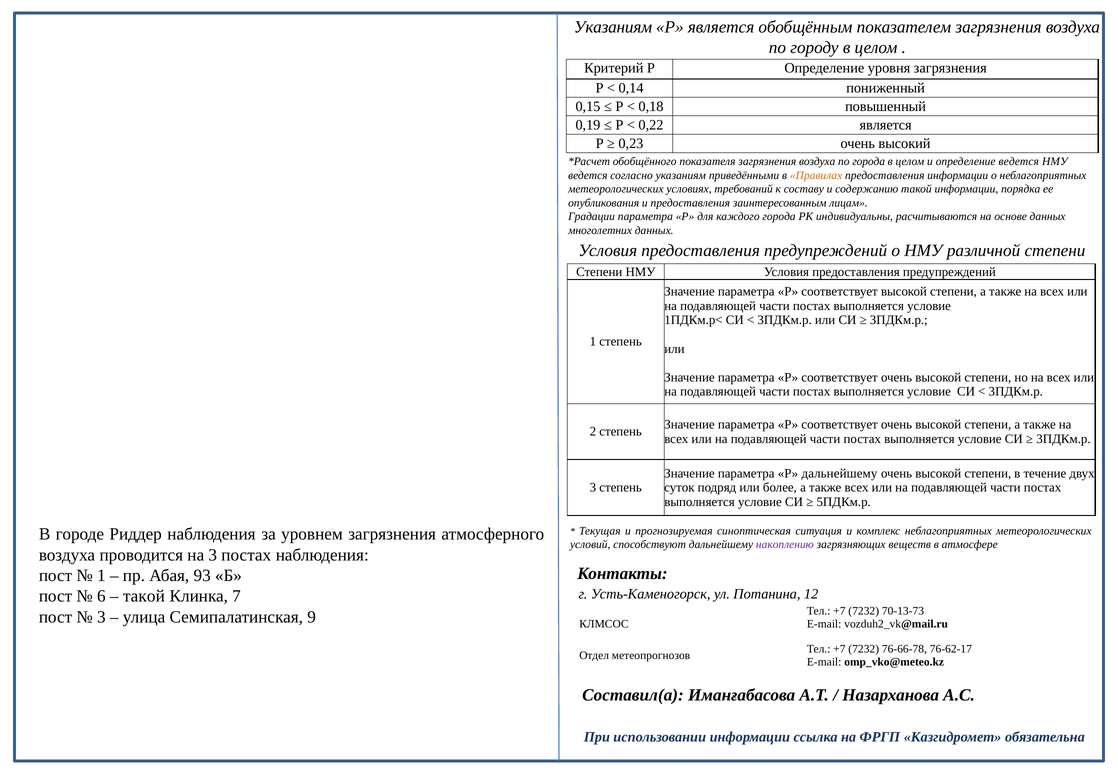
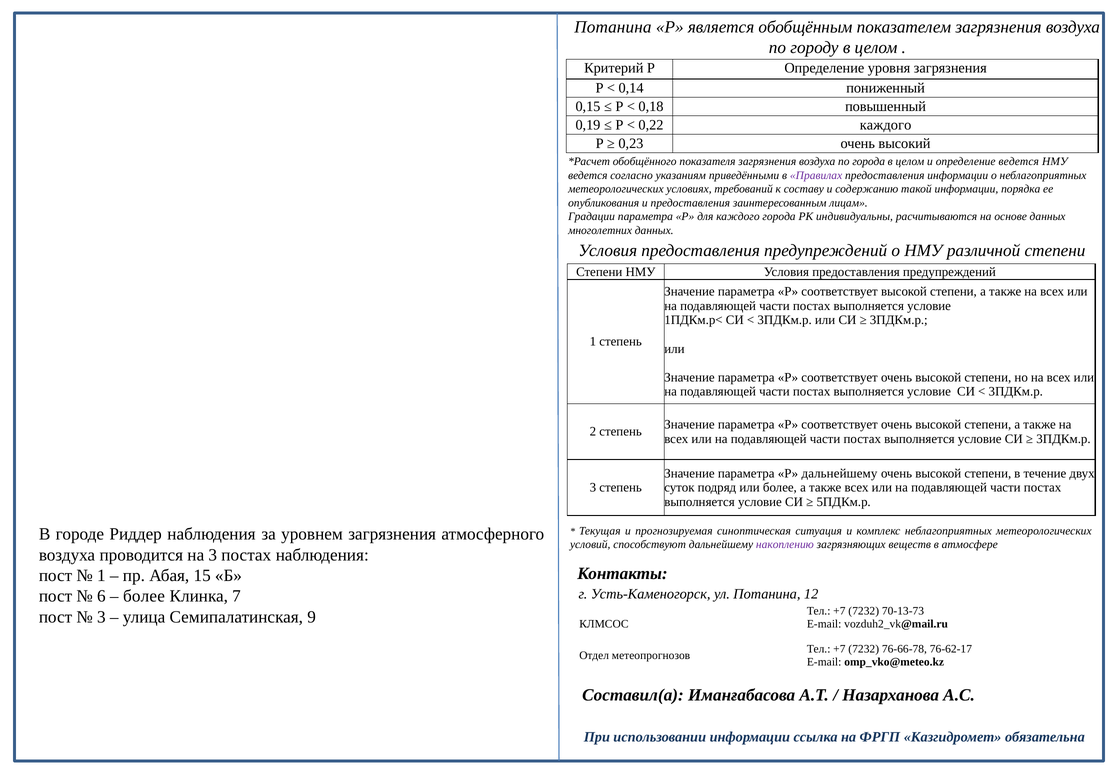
Указаниям: Указаниям -> Потанина (613, 27)
0,22 является: является -> каждого (886, 125)
Правилах colour: orange -> purple (816, 175)
93: 93 -> 15 (202, 576)
такой: такой -> более (144, 596)
